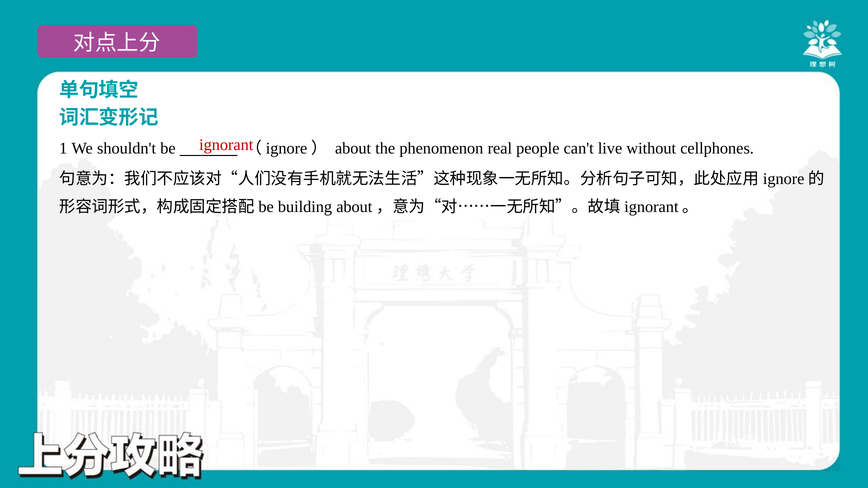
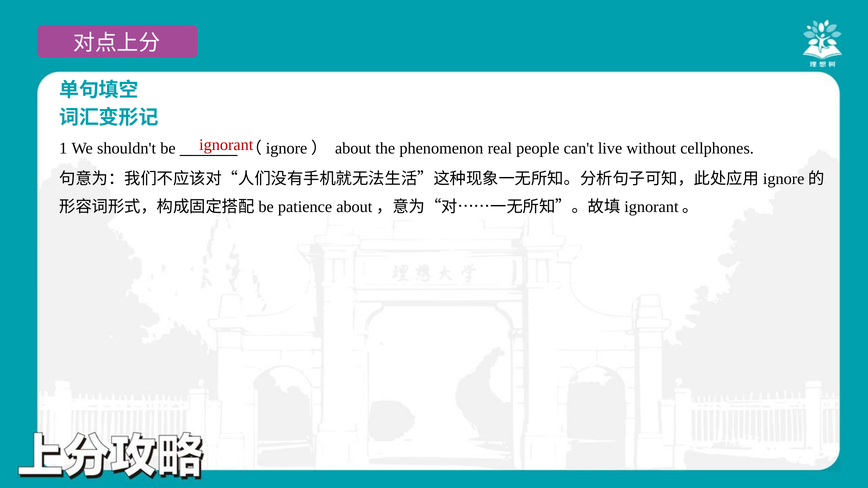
building: building -> patience (305, 207)
